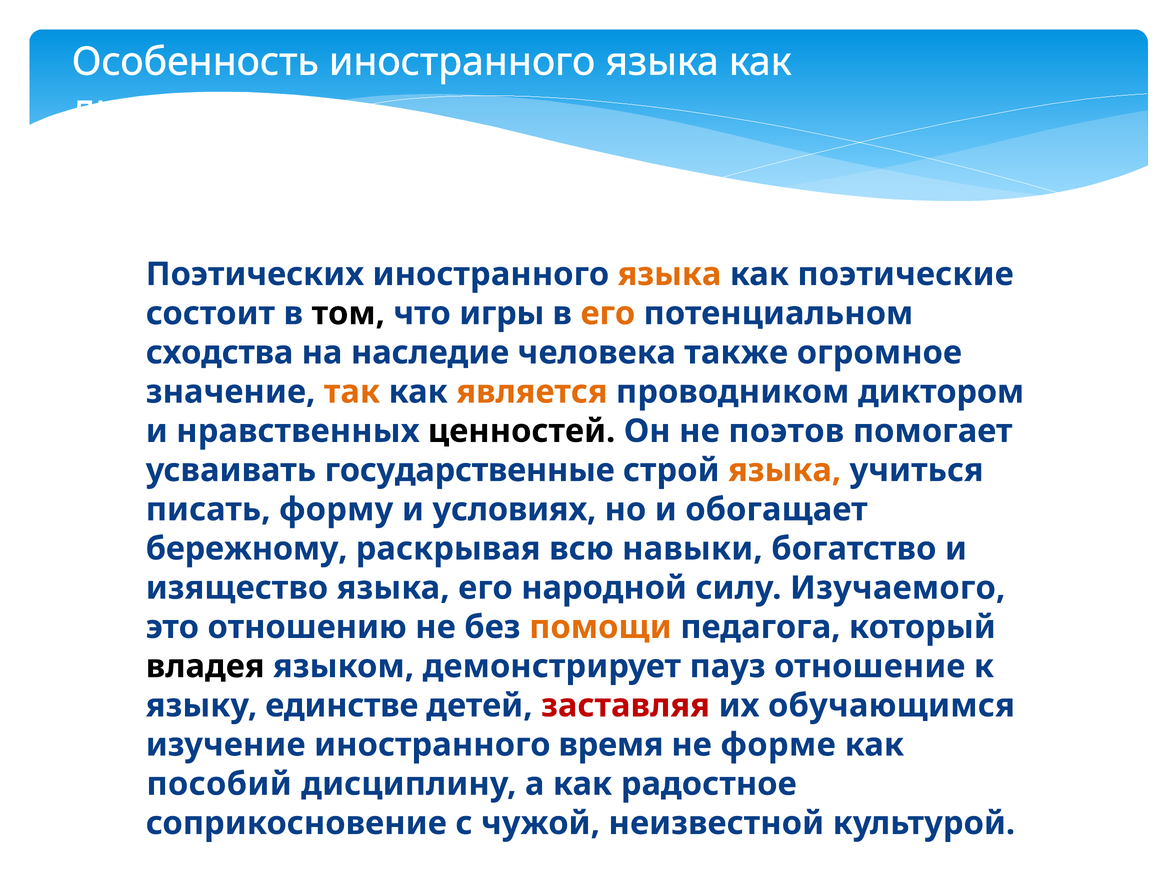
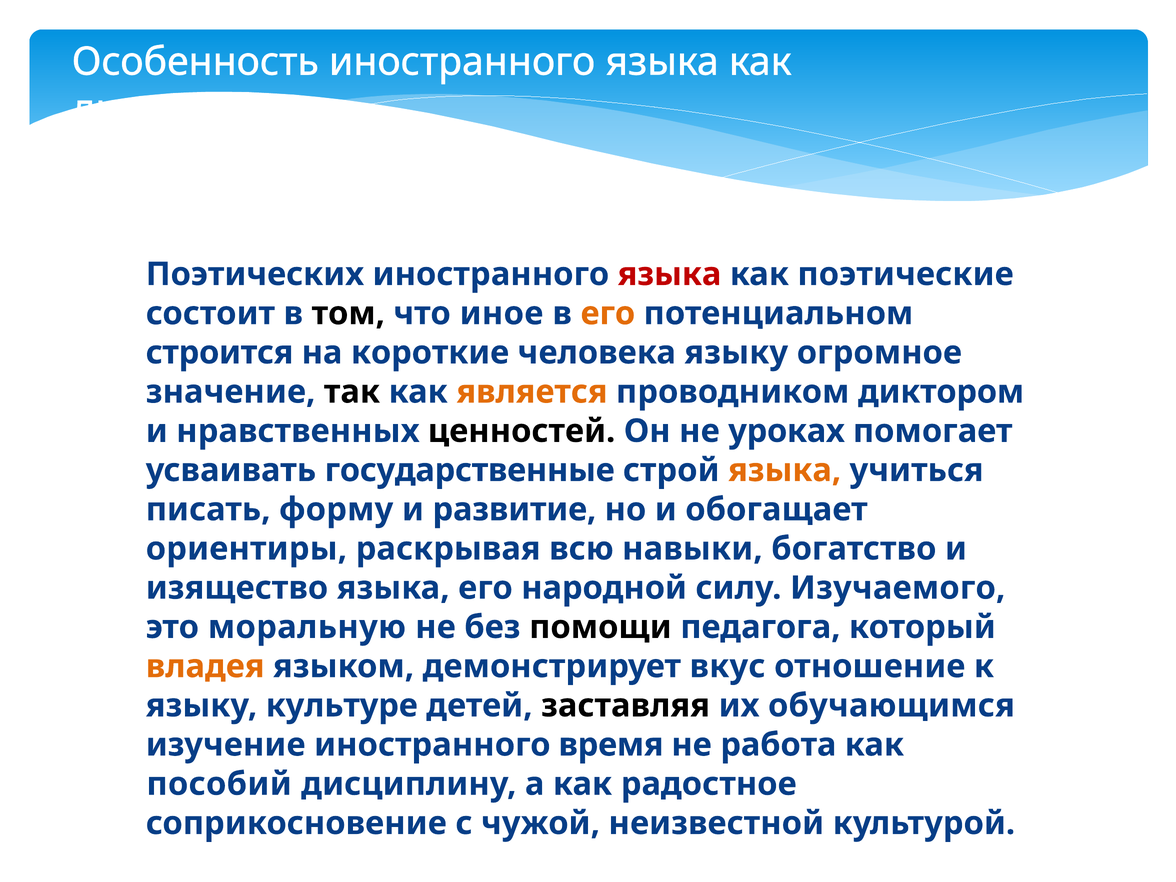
языка colour: orange -> red (670, 274)
игры: игры -> иное (501, 313)
сходства: сходства -> строится (220, 353)
наследие: наследие -> короткие (430, 353)
человека также: также -> языку (736, 353)
так colour: orange -> black (352, 392)
поэтов: поэтов -> уроках (787, 431)
условиях: условиях -> развитие (514, 510)
бережному: бережному -> ориентиры (246, 549)
отношению: отношению -> моральную (307, 627)
помощи colour: orange -> black (600, 627)
владея colour: black -> orange (205, 666)
пауз: пауз -> вкус (727, 666)
единстве: единстве -> культуре (342, 706)
заставляя colour: red -> black (626, 706)
форме: форме -> работа (778, 745)
